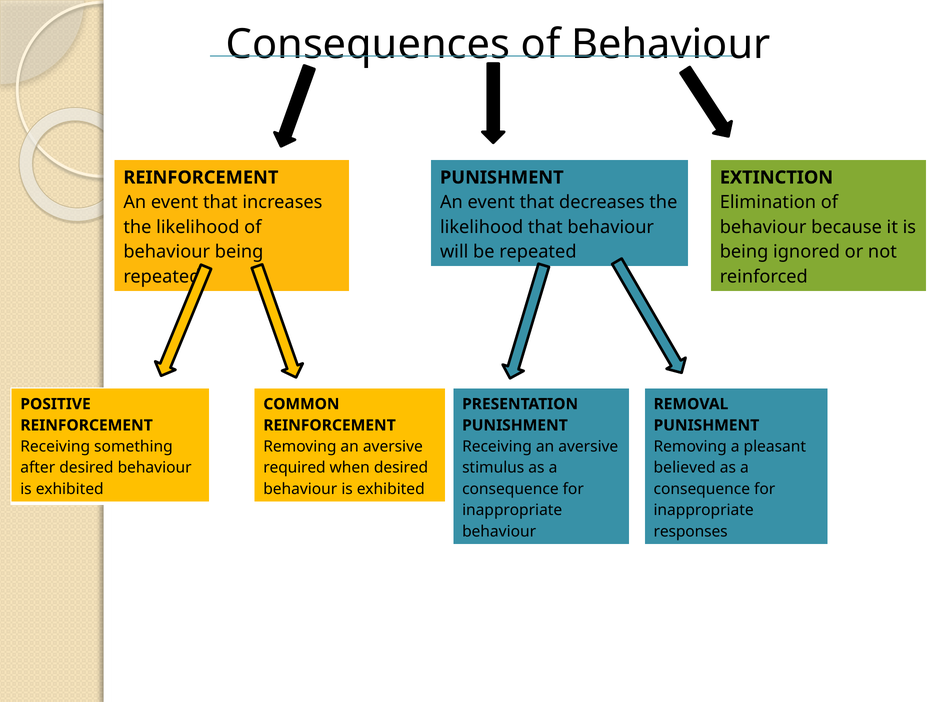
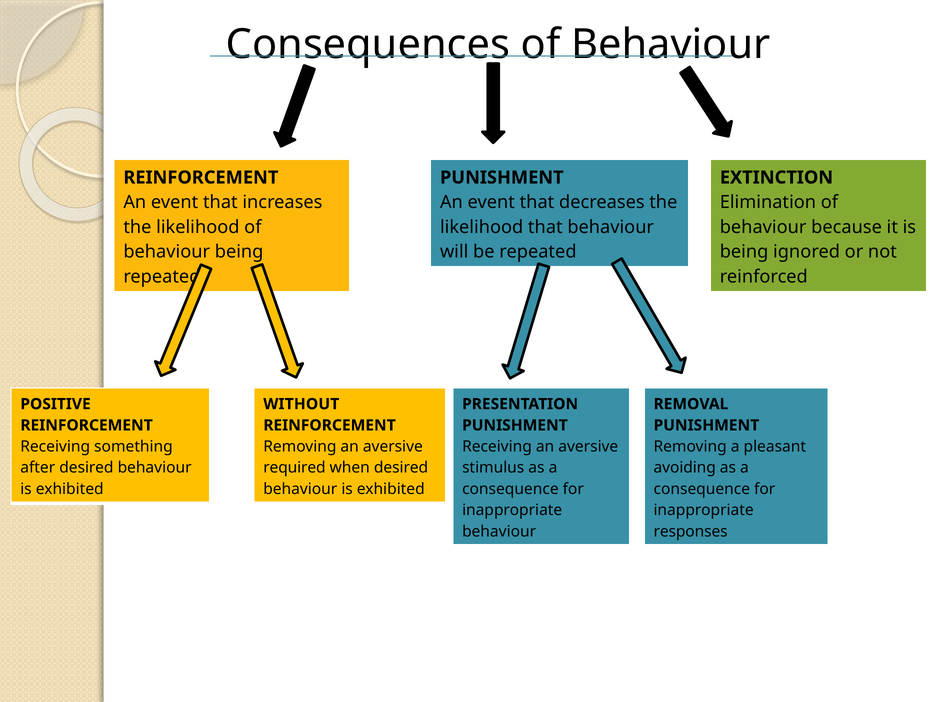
COMMON: COMMON -> WITHOUT (301, 404)
believed: believed -> avoiding (685, 467)
